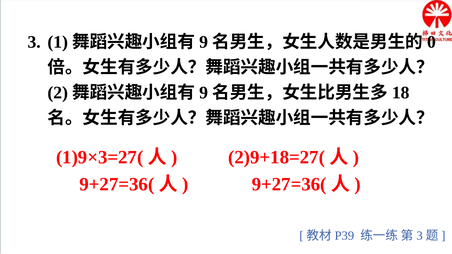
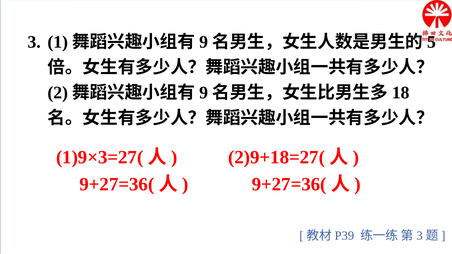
0: 0 -> 5 (431, 42)
